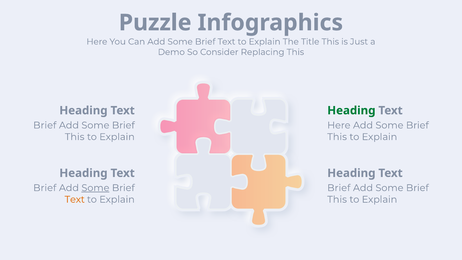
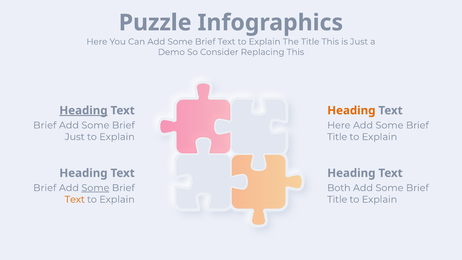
Heading underline: none -> present (83, 110)
Heading colour: green -> orange (351, 110)
This: This -> Just (75, 137)
This: This -> Title (337, 137)
Brief: Brief -> Both (339, 188)
This: This -> Title (337, 199)
